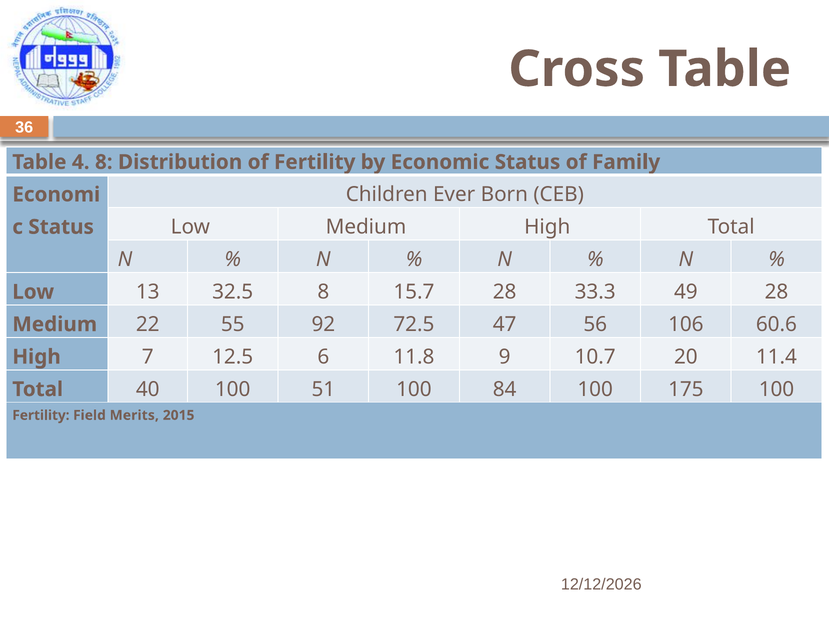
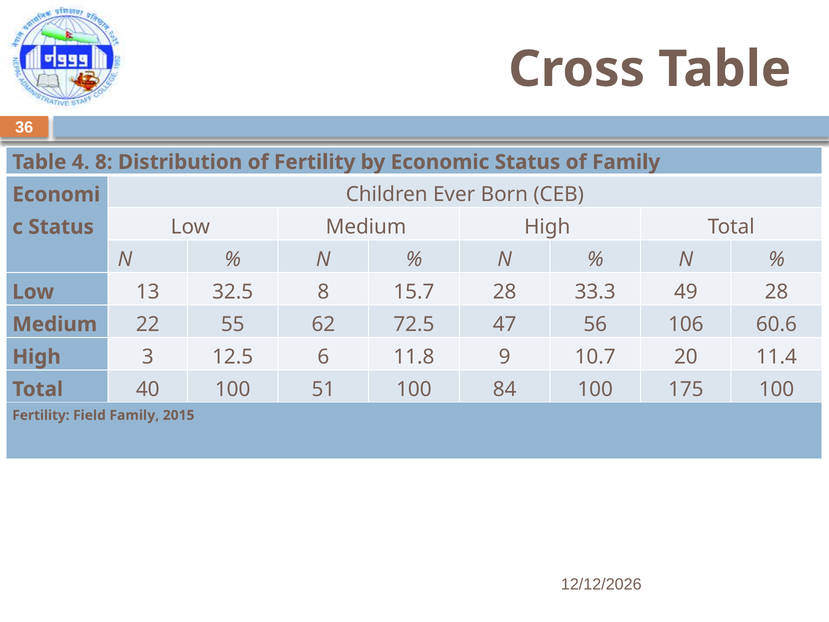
92: 92 -> 62 (323, 324)
7: 7 -> 3 (148, 357)
Field Merits: Merits -> Family (134, 415)
